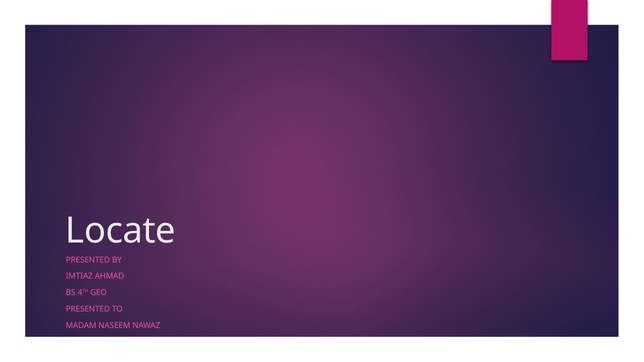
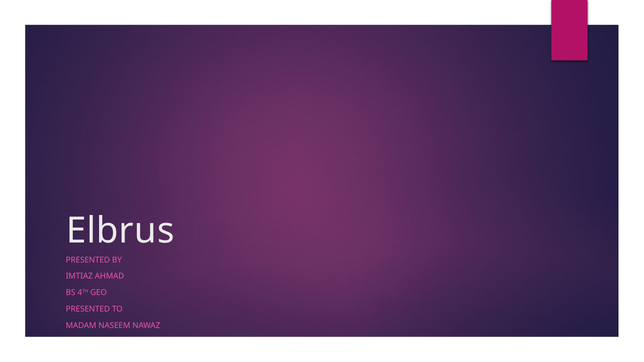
Locate: Locate -> Elbrus (120, 231)
